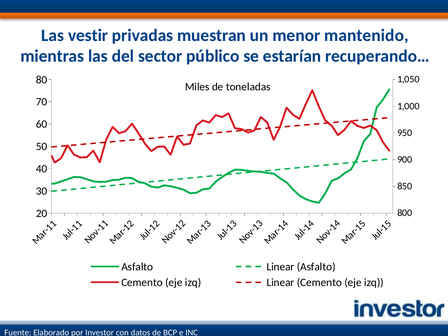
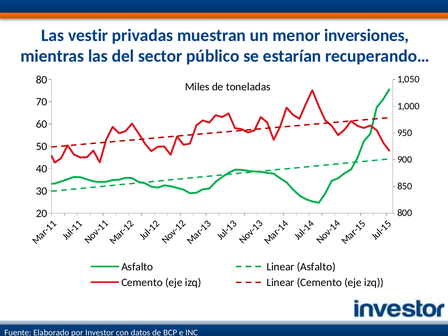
mantenido: mantenido -> inversiones (367, 35)
